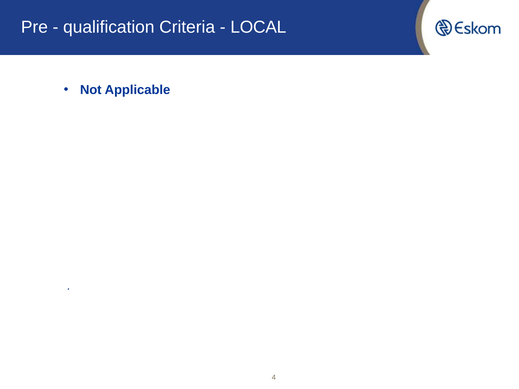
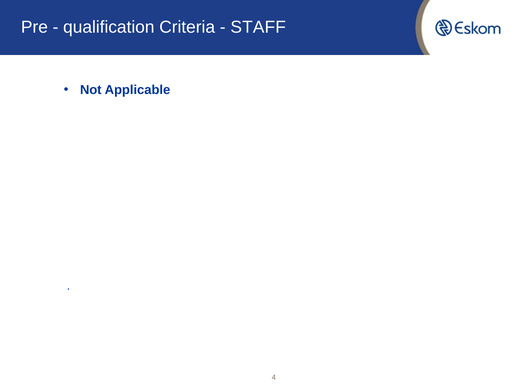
LOCAL: LOCAL -> STAFF (258, 27)
